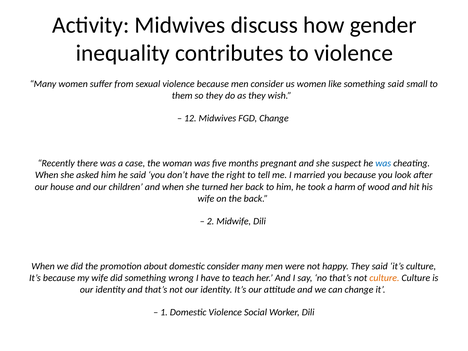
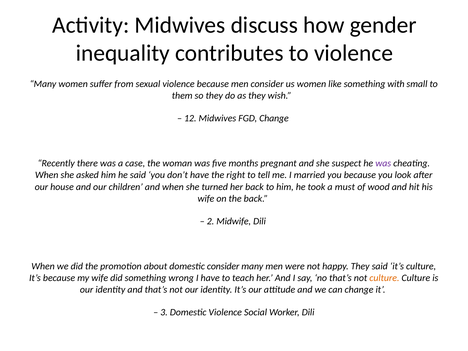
something said: said -> with (396, 84)
was colour: blue -> purple (383, 163)
harm: harm -> must (345, 187)
1: 1 -> 3 (164, 312)
